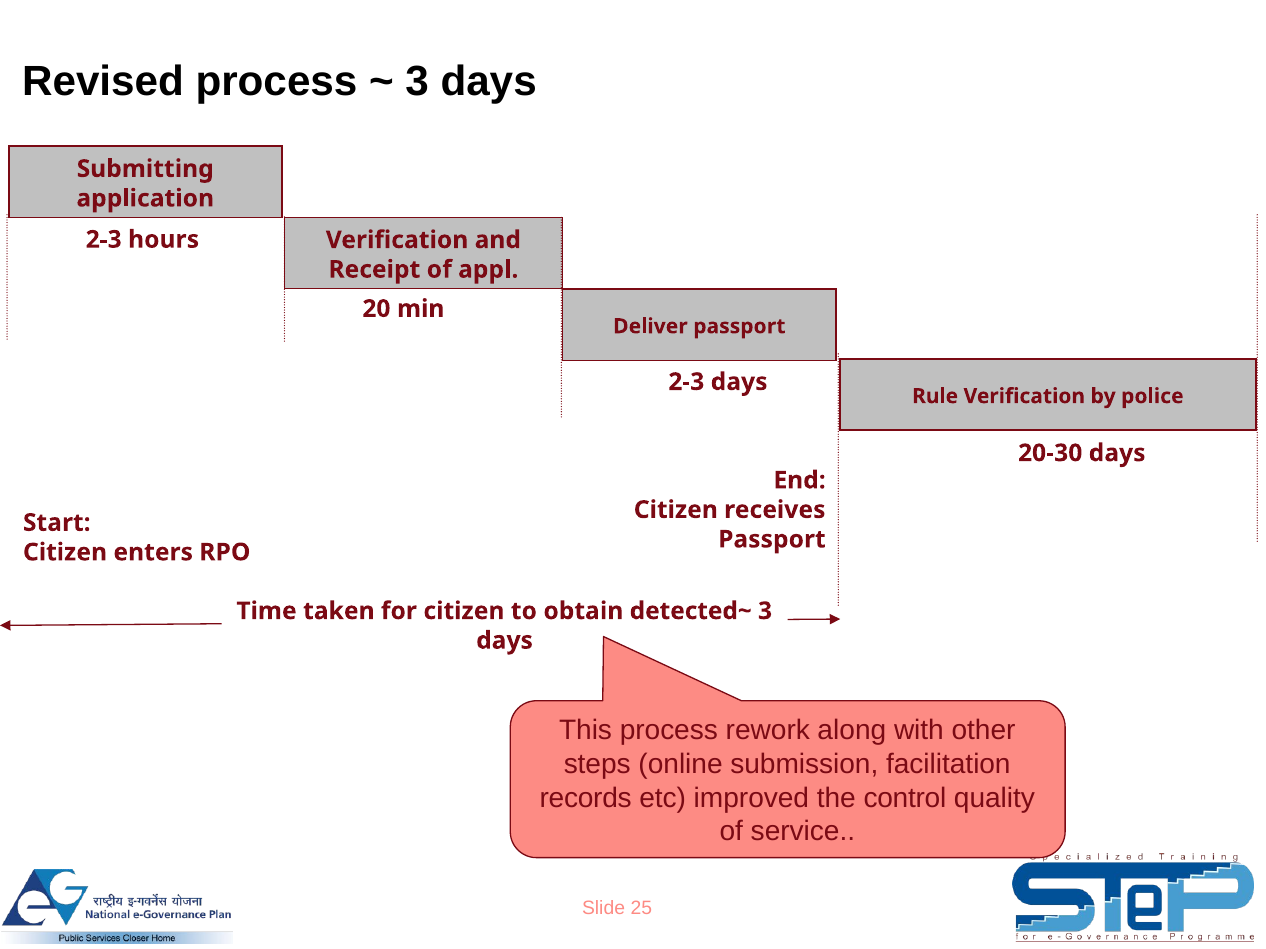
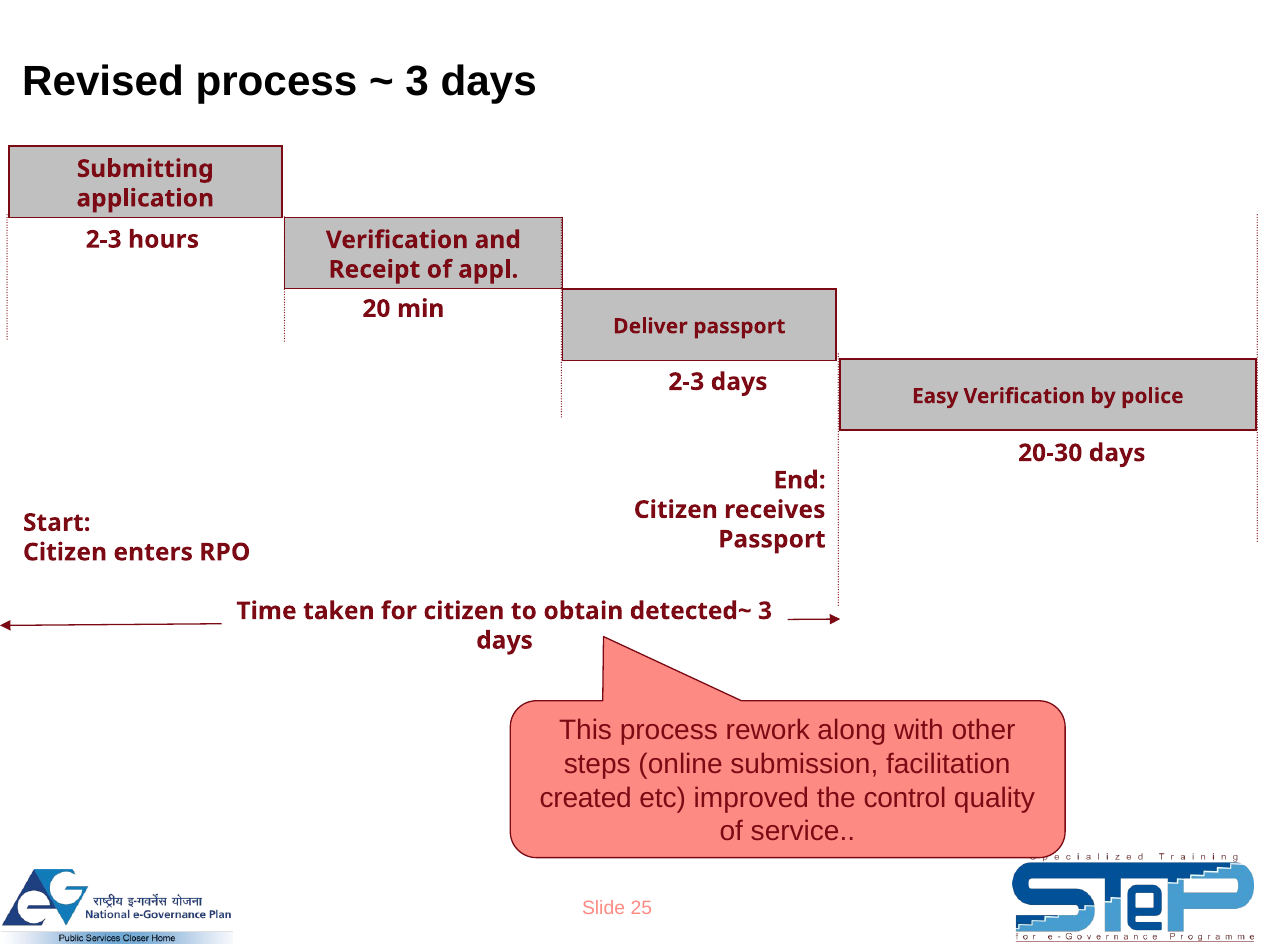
Rule: Rule -> Easy (935, 396)
records: records -> created (586, 798)
